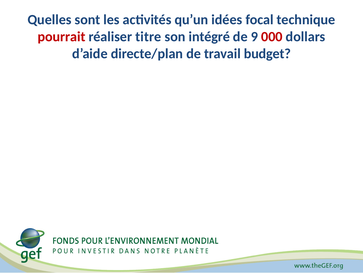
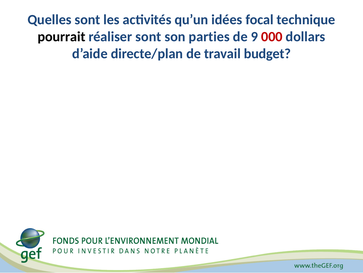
pourrait colour: red -> black (62, 37)
réaliser titre: titre -> sont (148, 37)
intégré: intégré -> parties (209, 37)
